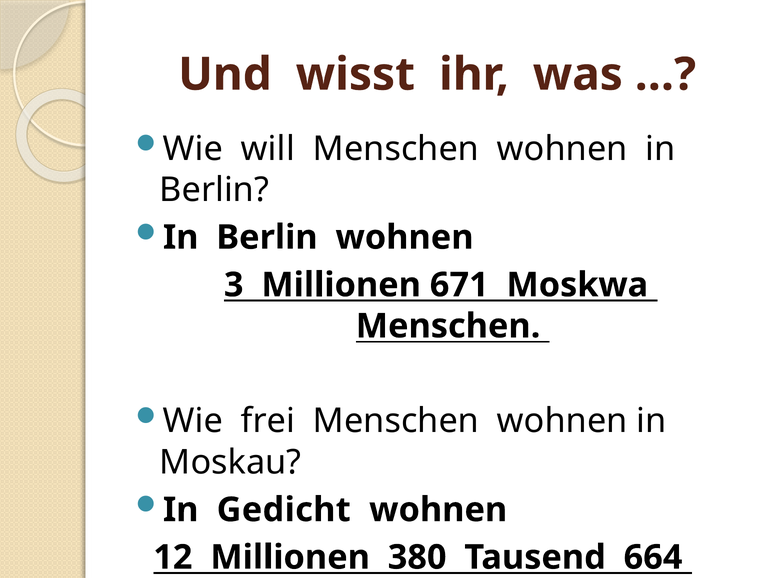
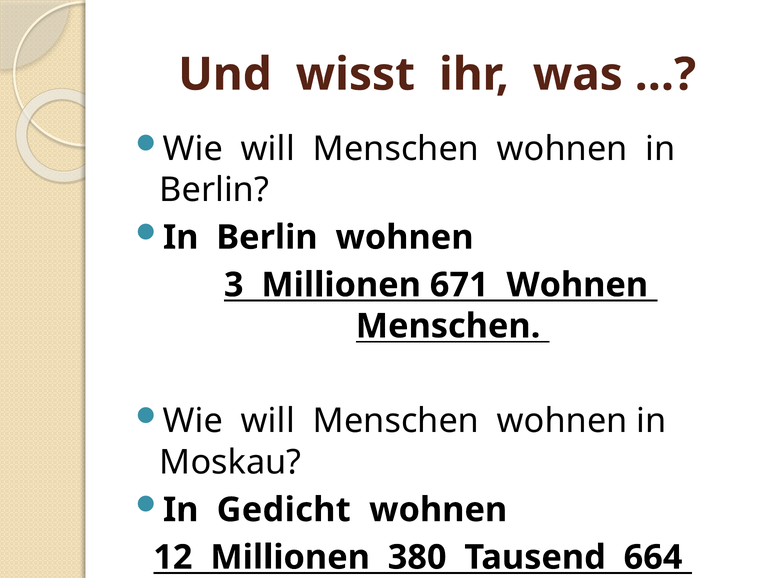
671 Moskwa: Moskwa -> Wohnen (577, 285)
frei: frei -> will (268, 421)
